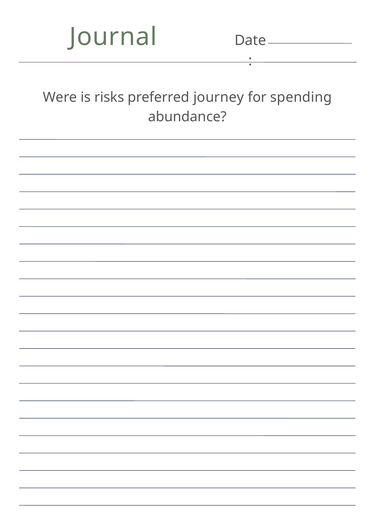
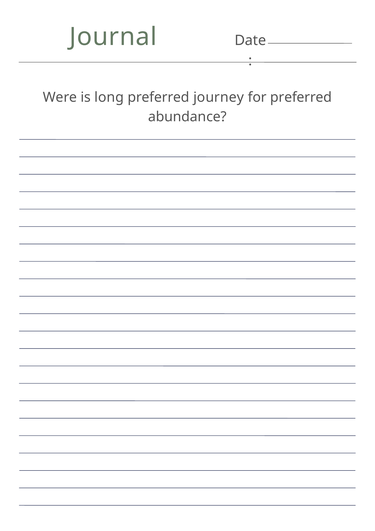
risks: risks -> long (109, 97)
for spending: spending -> preferred (301, 97)
